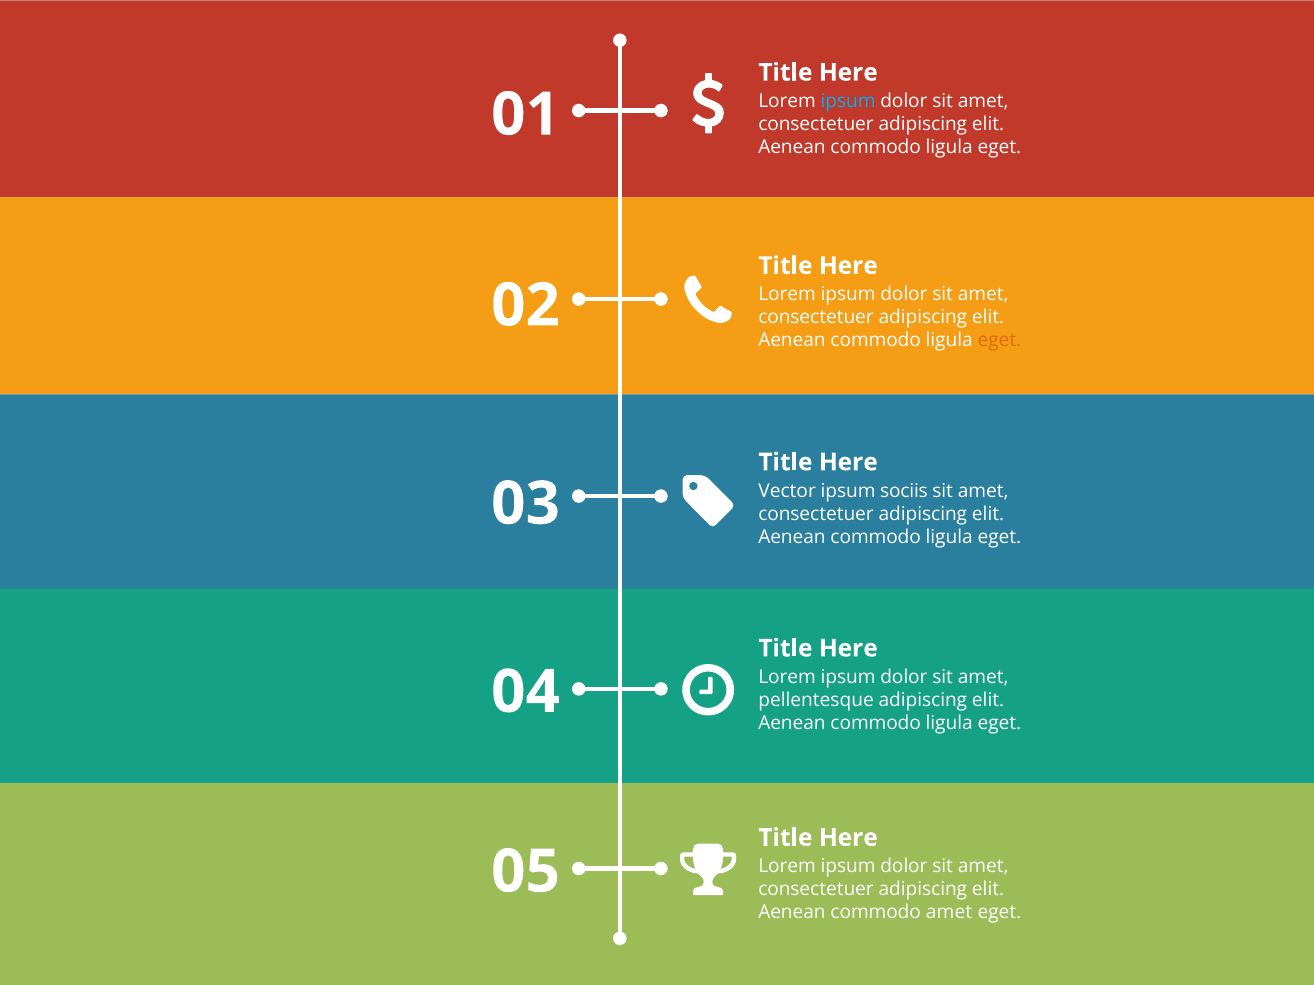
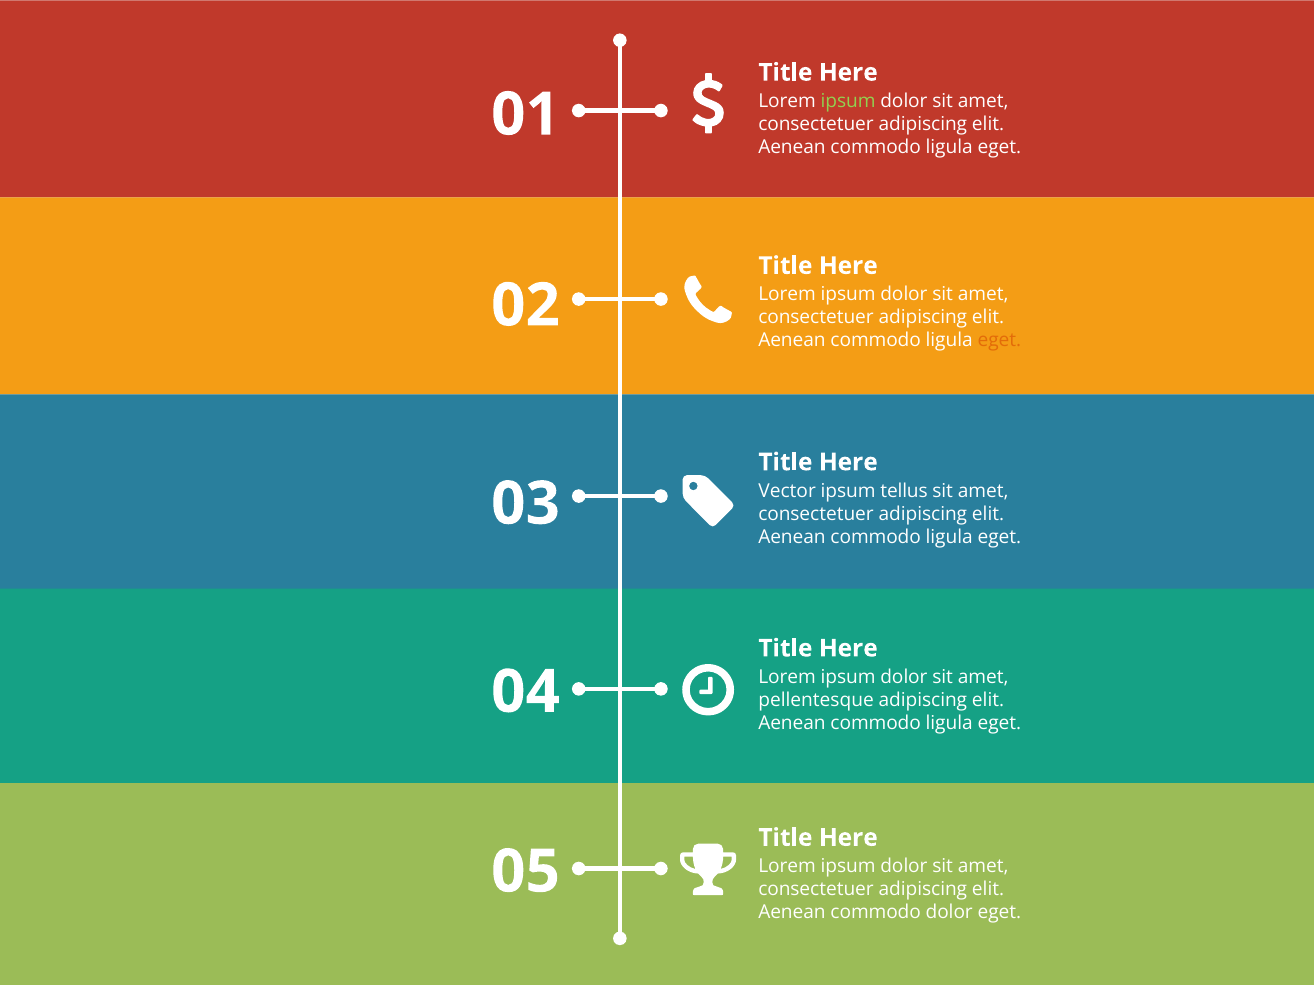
ipsum colour: light blue -> light green (848, 101)
sociis: sociis -> tellus (904, 491)
commodo amet: amet -> dolor (949, 913)
